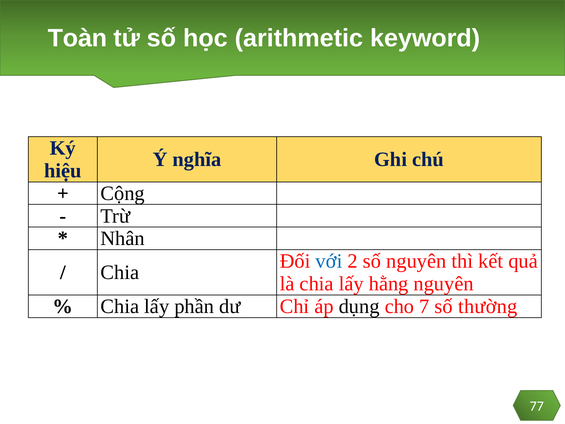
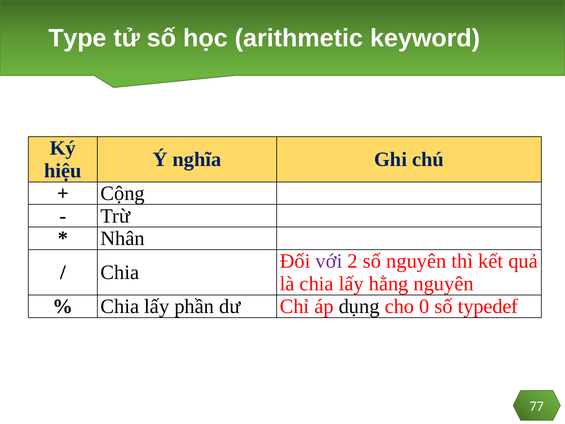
Toàn: Toàn -> Type (77, 38)
với colour: blue -> purple (329, 261)
7: 7 -> 0 (424, 306)
thường: thường -> typedef (488, 306)
